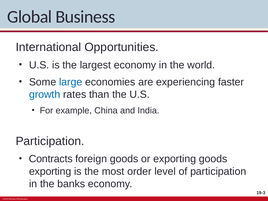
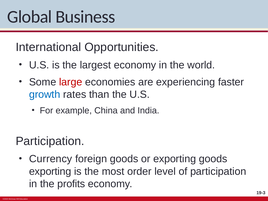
large colour: blue -> red (71, 82)
Contracts: Contracts -> Currency (51, 159)
banks: banks -> profits (71, 184)
